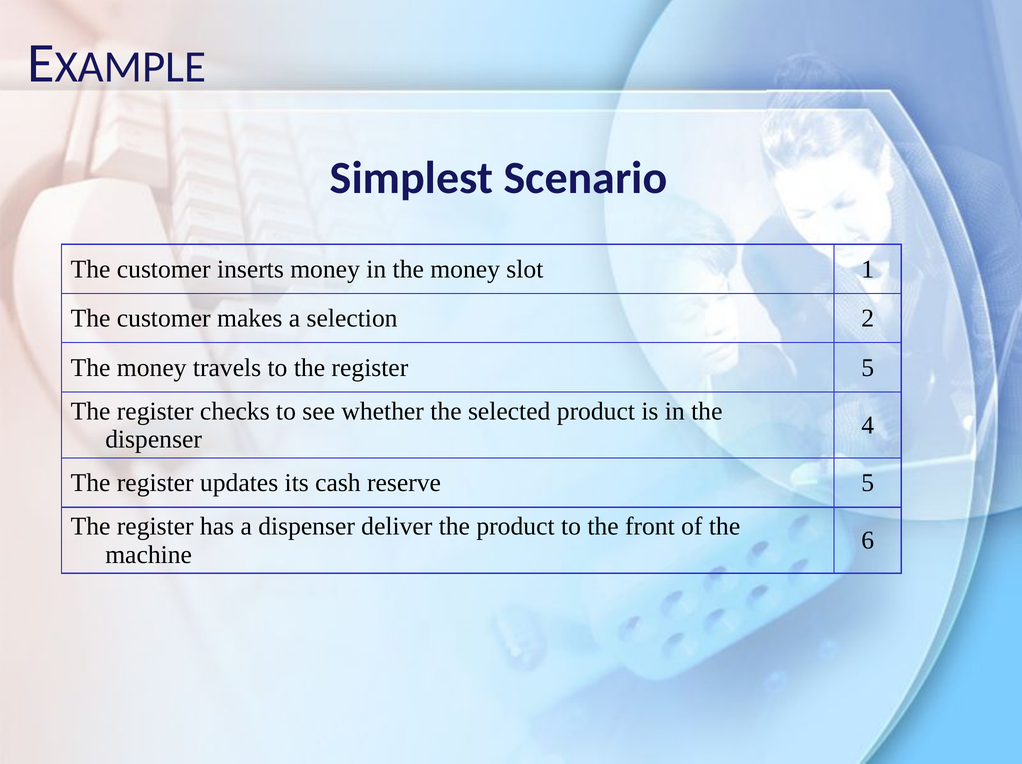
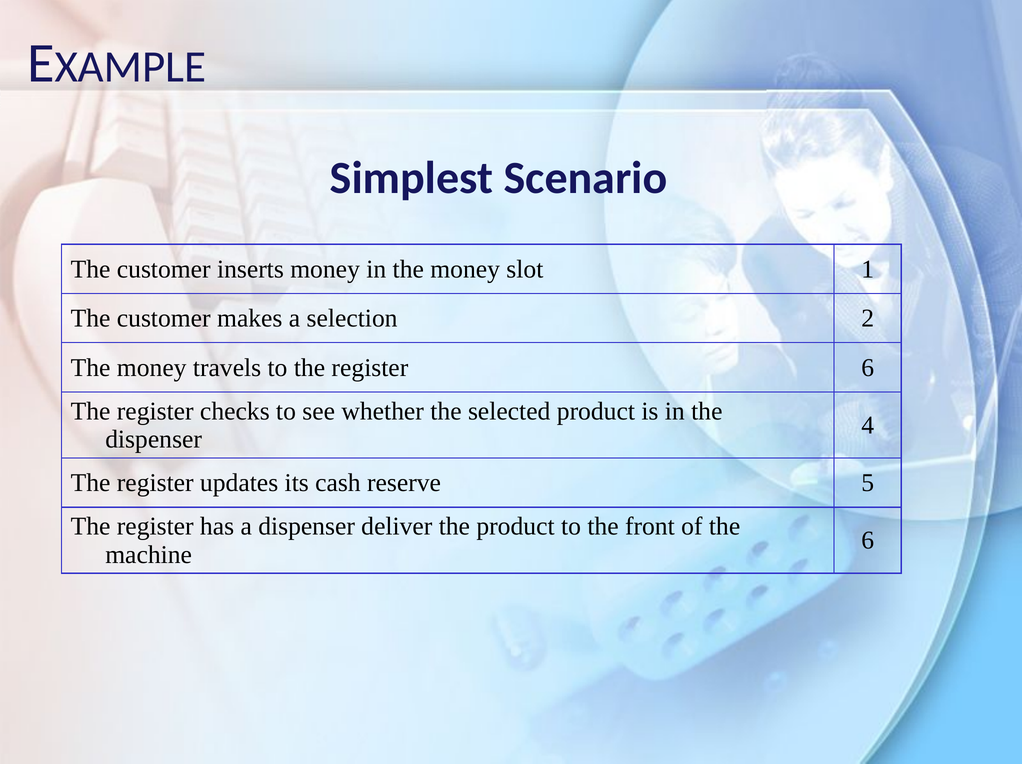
register 5: 5 -> 6 (868, 368)
